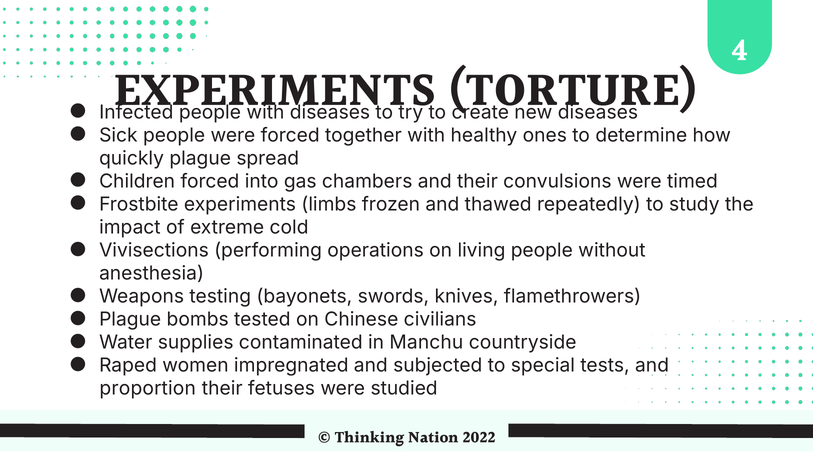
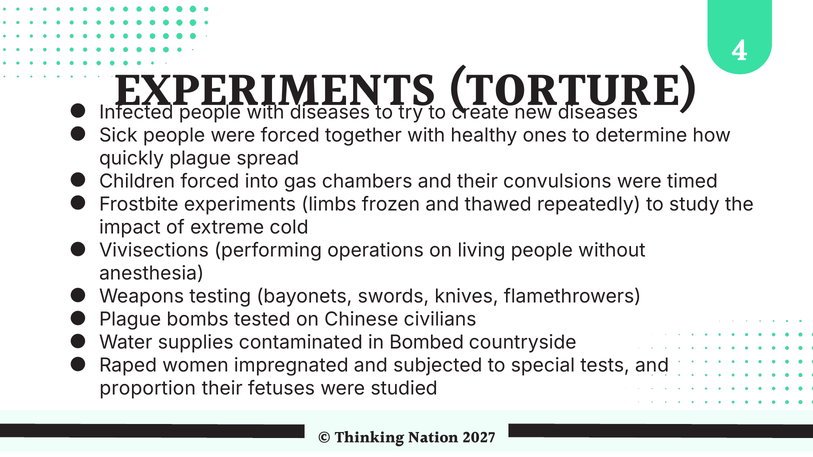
Manchu: Manchu -> Bombed (427, 343)
2022: 2022 -> 2027 (479, 438)
